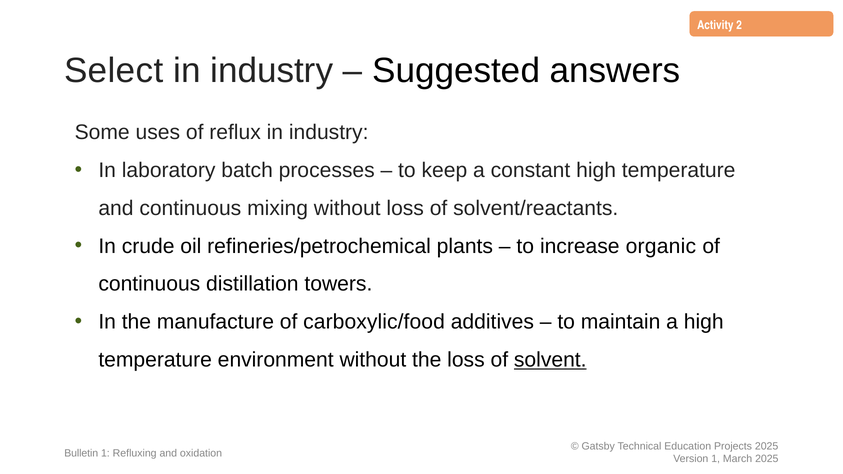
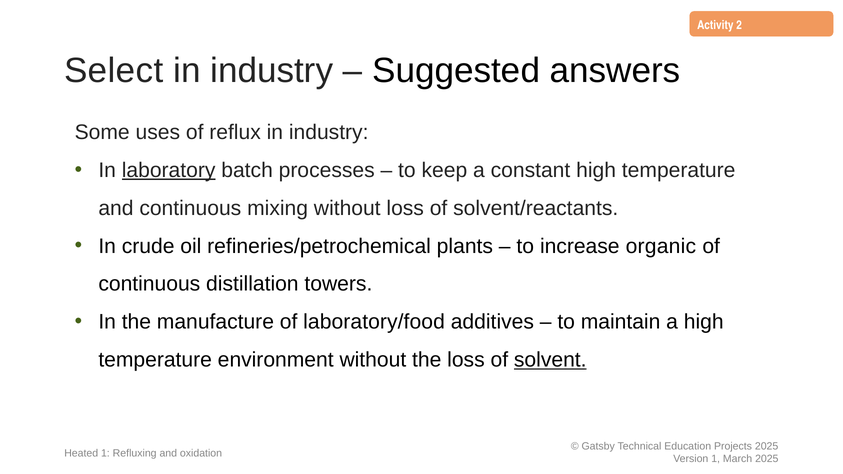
laboratory underline: none -> present (169, 170)
carboxylic/food: carboxylic/food -> laboratory/food (374, 322)
Bulletin: Bulletin -> Heated (81, 453)
